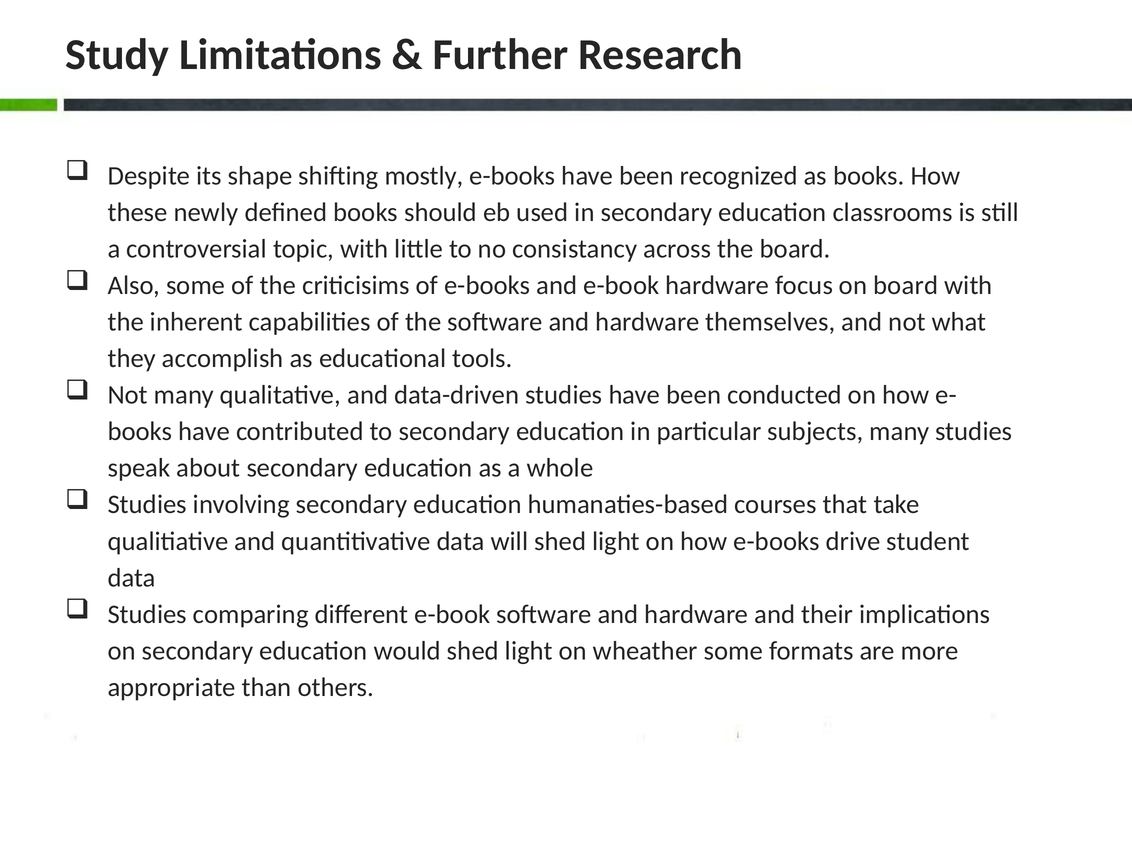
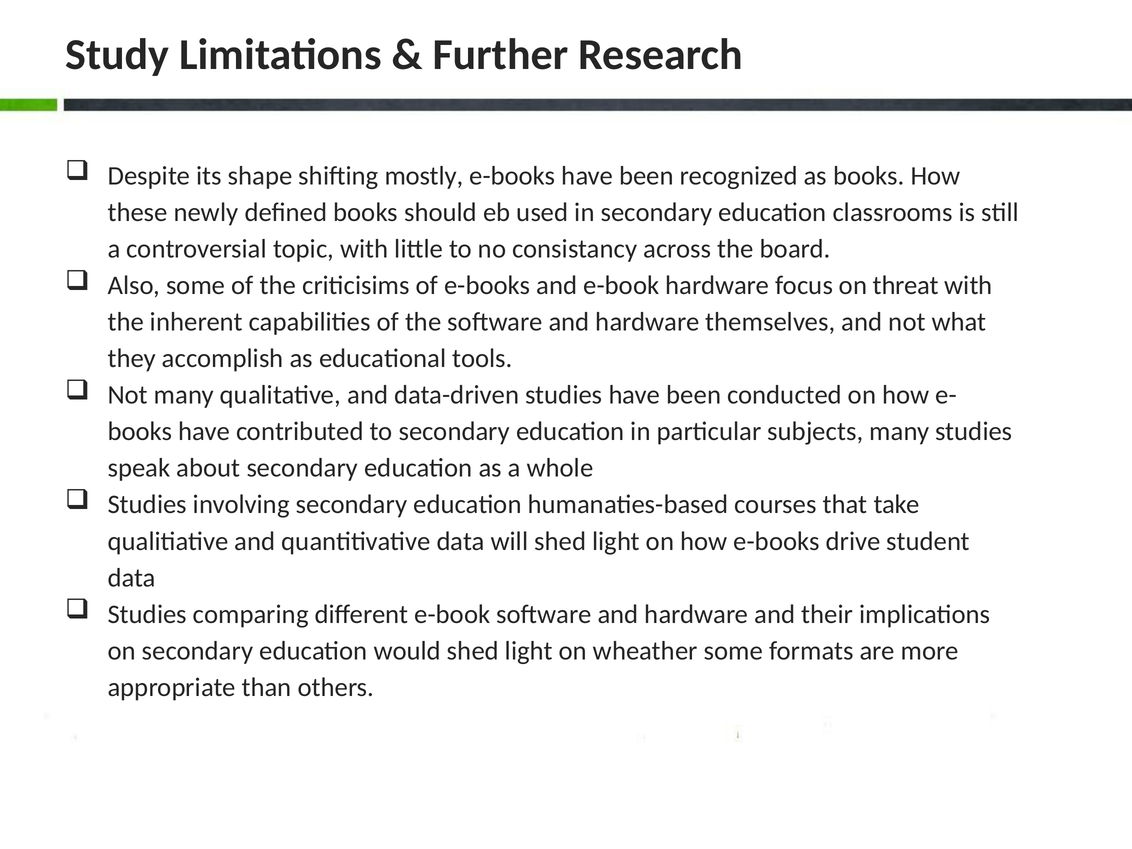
on board: board -> threat (906, 285)
